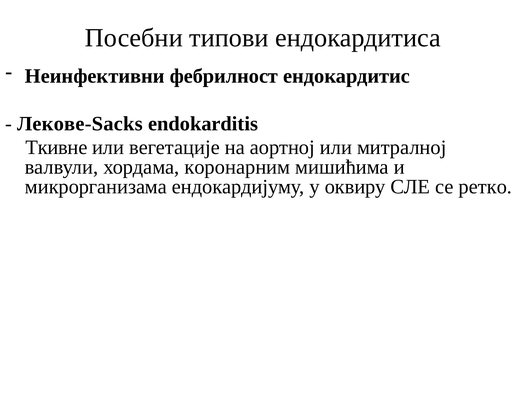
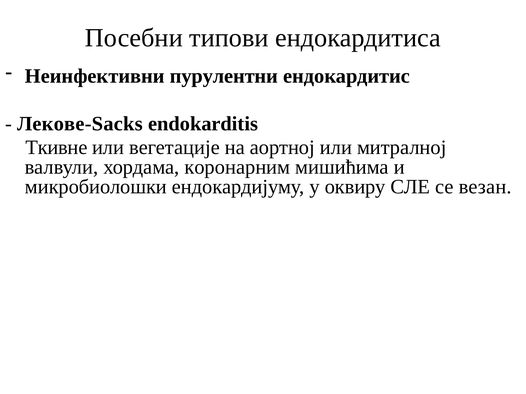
фебрилност: фебрилност -> пурулентни (224, 76)
микрорганизама: микрорганизама -> микробиолошки (96, 187)
ретко: ретко -> везан (485, 187)
